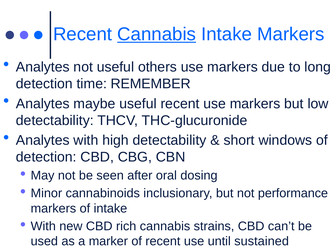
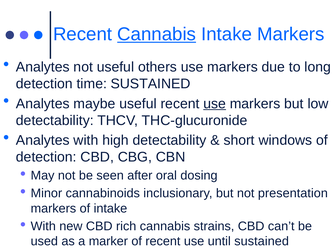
time REMEMBER: REMEMBER -> SUSTAINED (151, 84)
use underline: none -> present (215, 104)
performance: performance -> presentation (293, 193)
